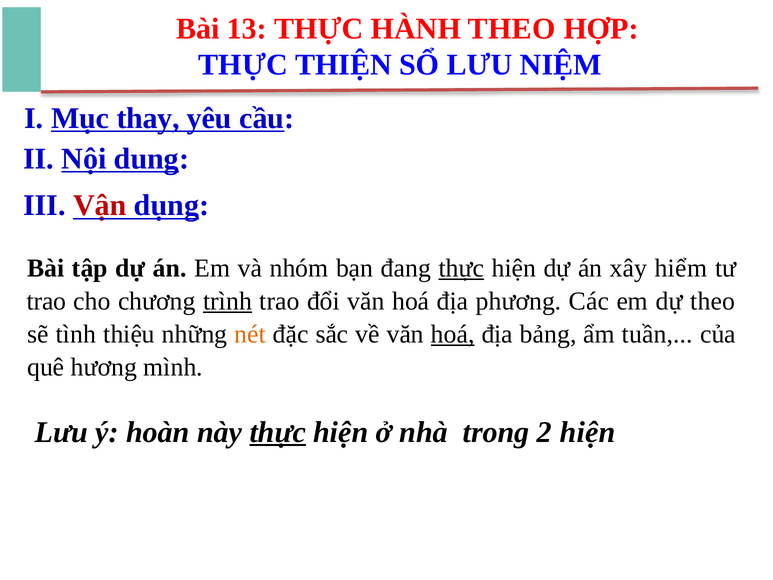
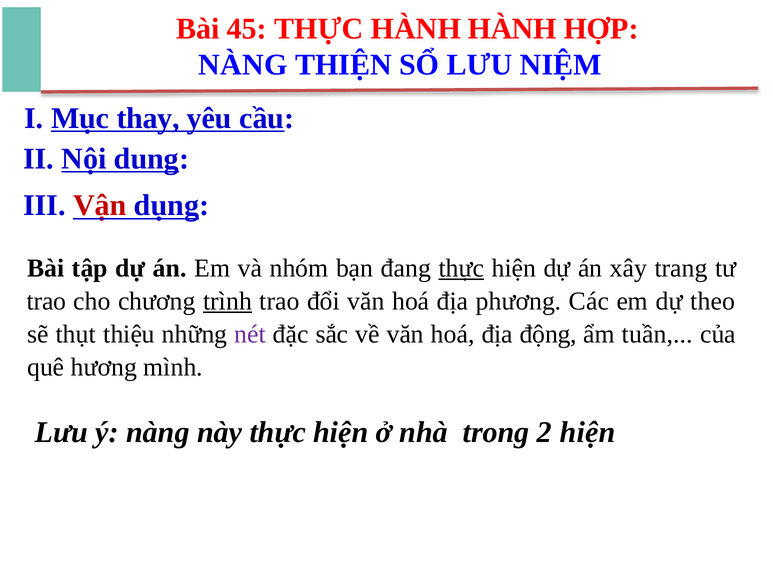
13: 13 -> 45 (247, 29)
HÀNH THEO: THEO -> HÀNH (512, 29)
THỰC: THỰC -> NÀNG (243, 65)
hiểm: hiểm -> trang (681, 268)
tình: tình -> thụt (76, 334)
nét colour: orange -> purple (250, 334)
hoá underline: present -> none (453, 334)
bảng: bảng -> động (548, 334)
ý hoàn: hoàn -> nàng (158, 432)
thực underline: present -> none (278, 432)
